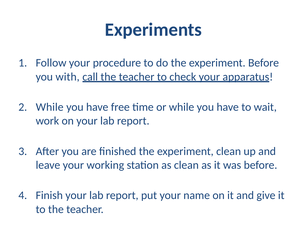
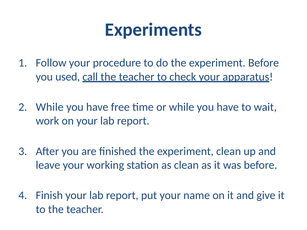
with: with -> used (68, 77)
